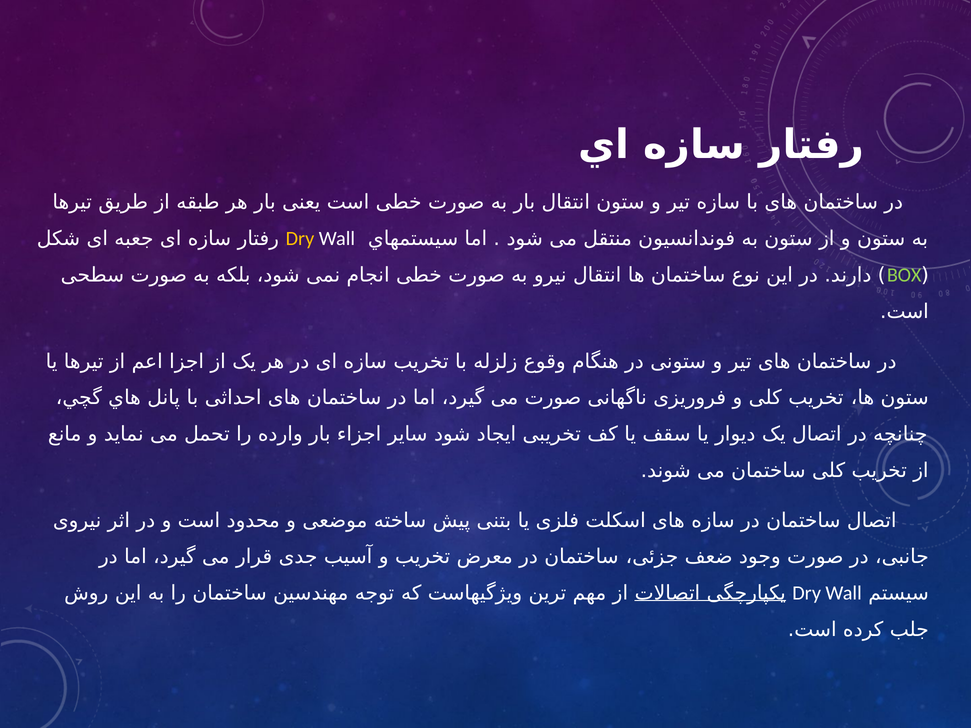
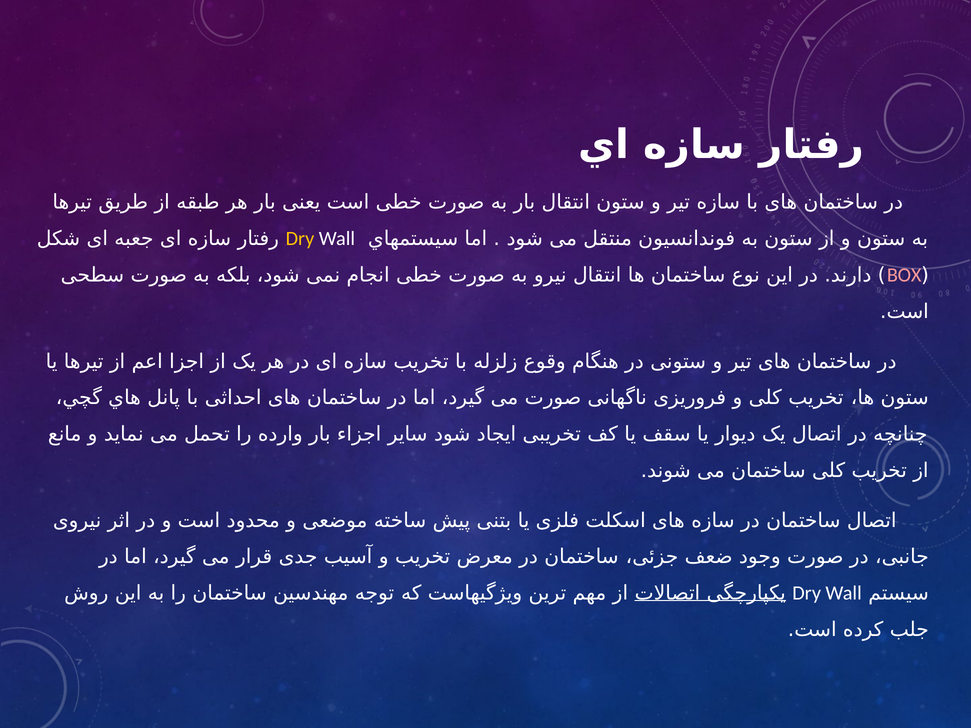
BOX colour: light green -> pink (904, 275)
